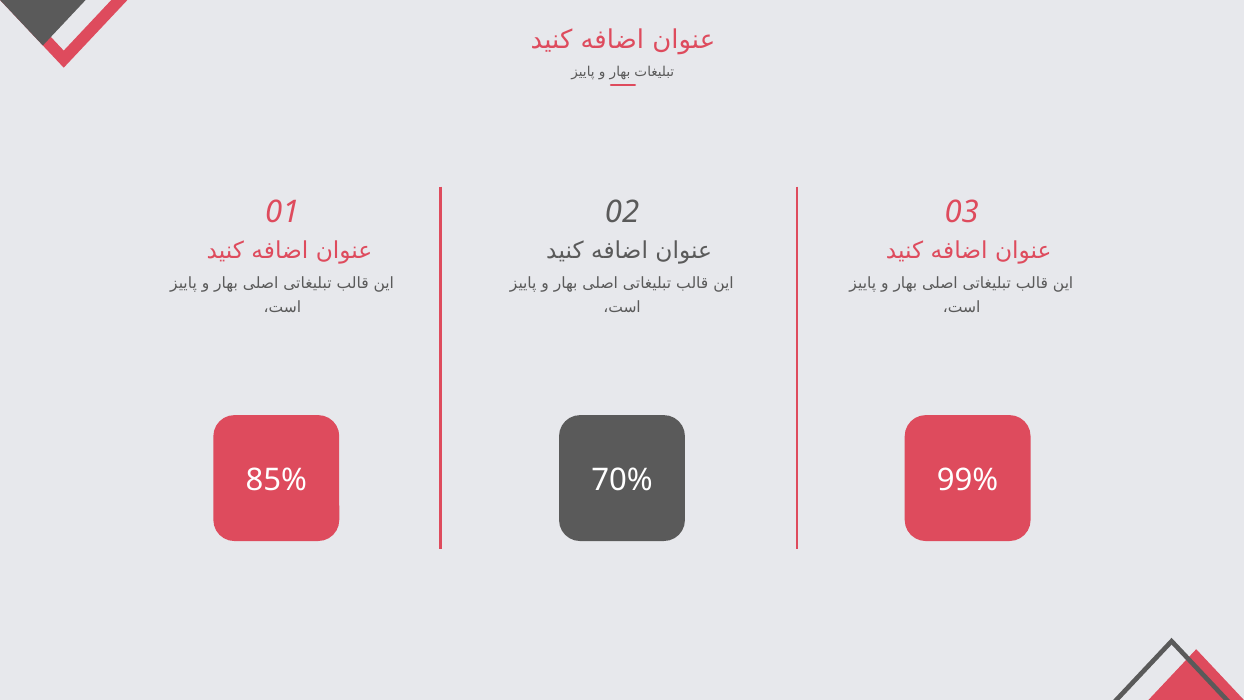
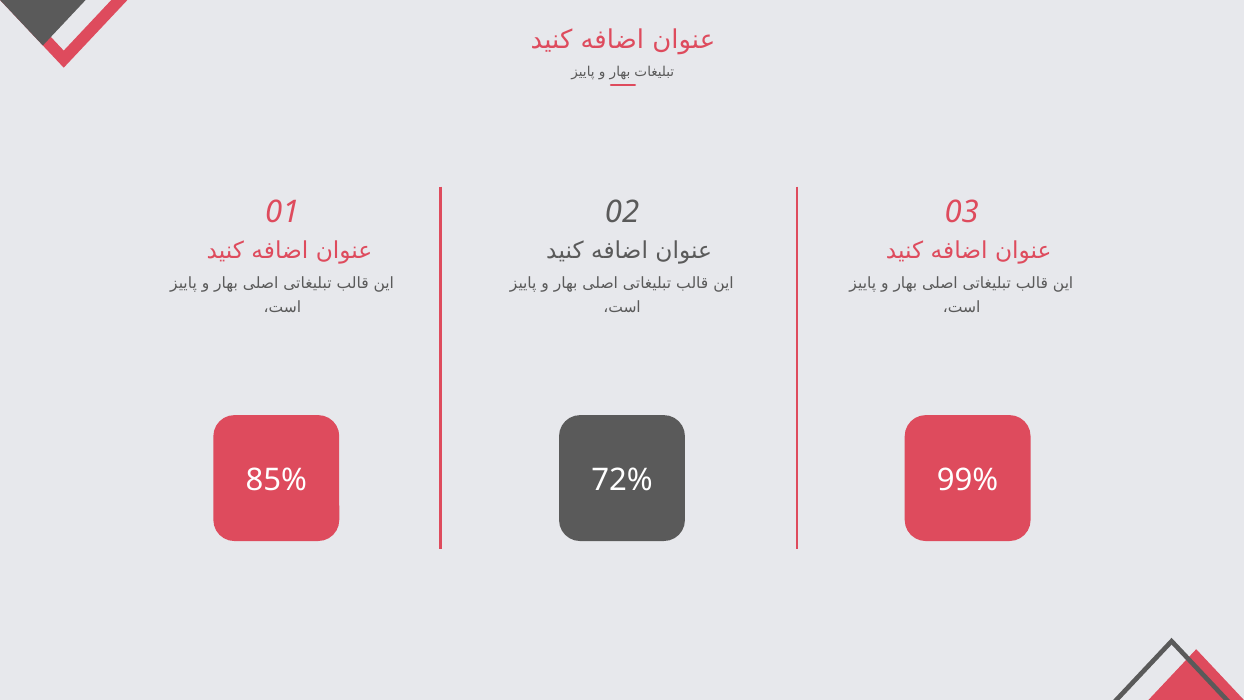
70%: 70% -> 72% (622, 480)
